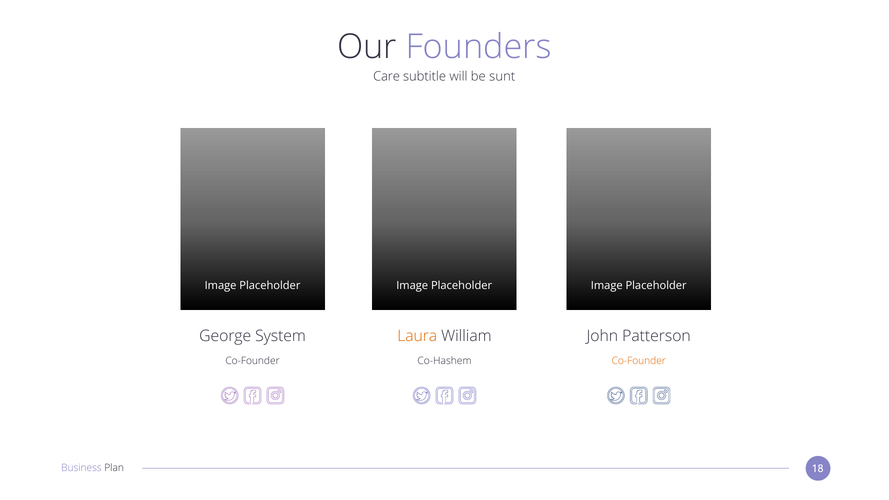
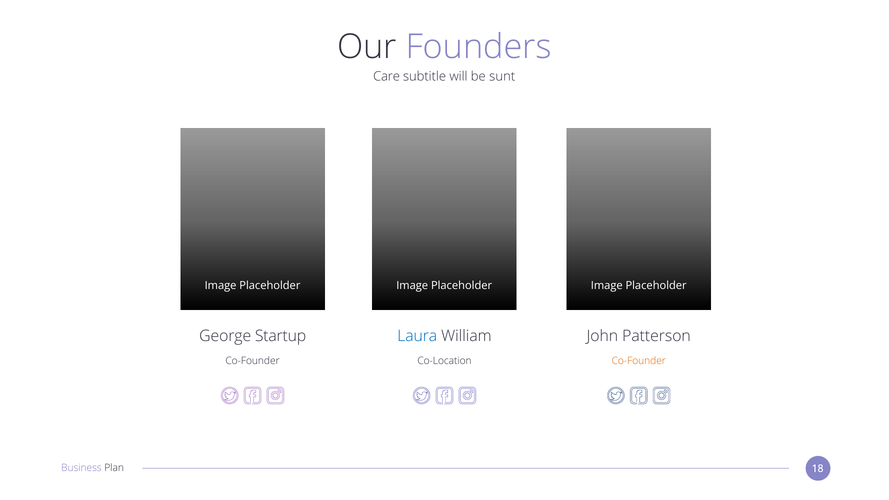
System: System -> Startup (281, 336)
Laura colour: orange -> blue (417, 336)
Co-Hashem: Co-Hashem -> Co-Location (445, 361)
